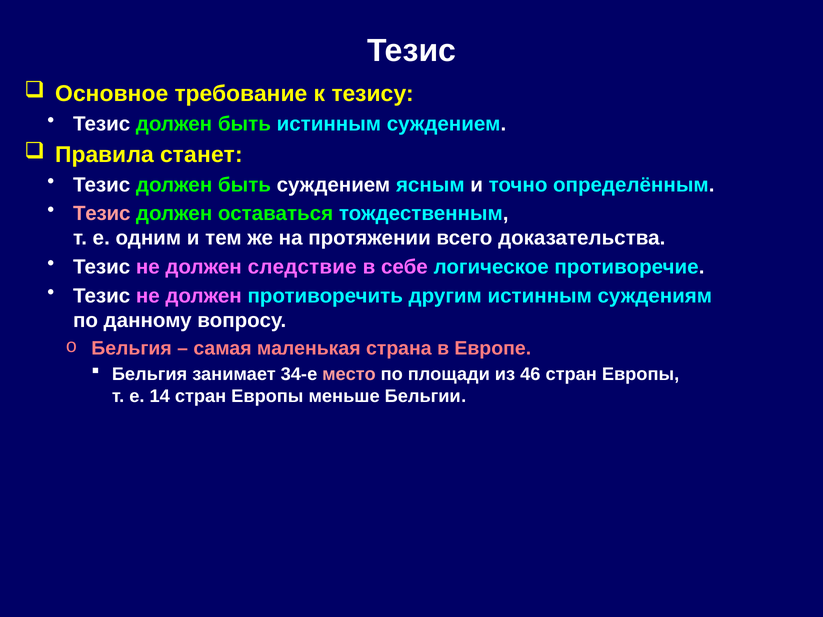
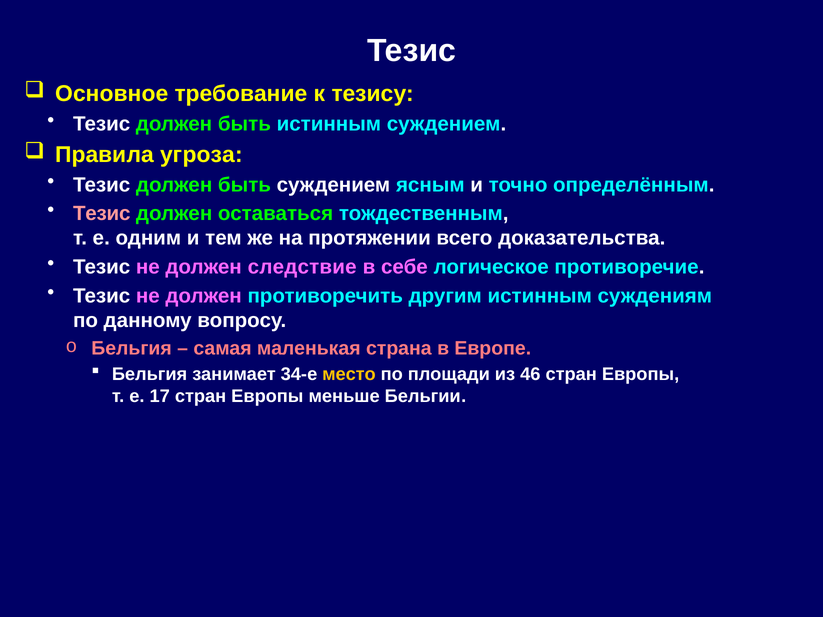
станет: станет -> угроза (201, 155)
место colour: pink -> yellow (349, 375)
14: 14 -> 17 (160, 397)
